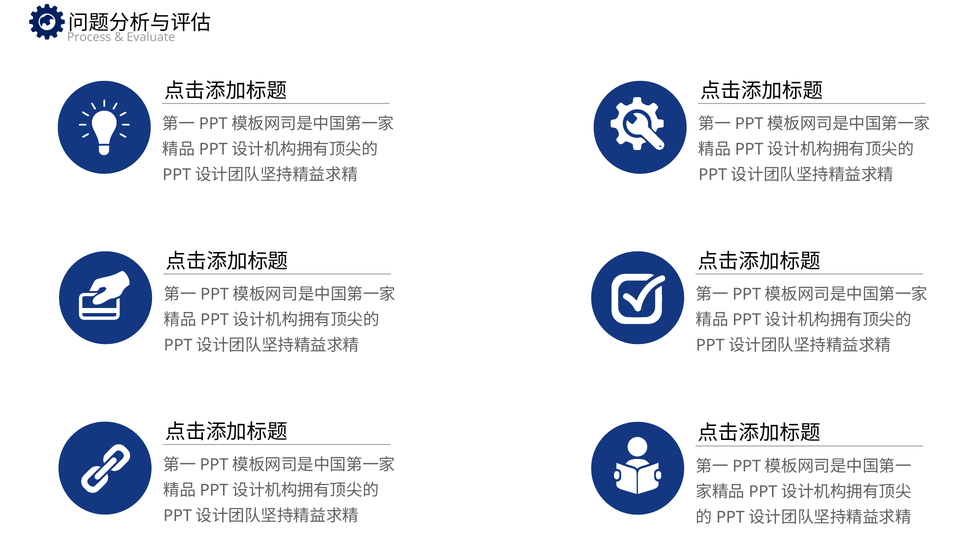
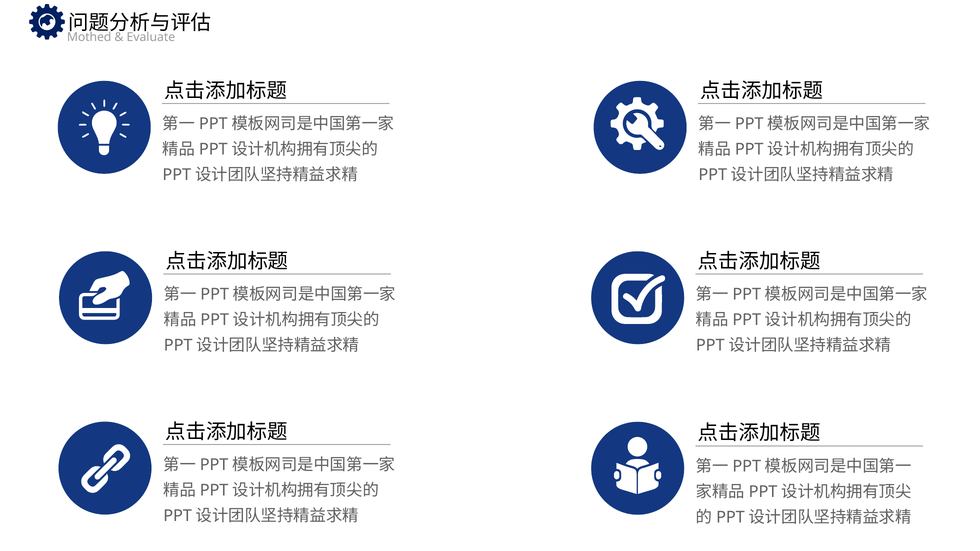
Process: Process -> Mothed (89, 37)
